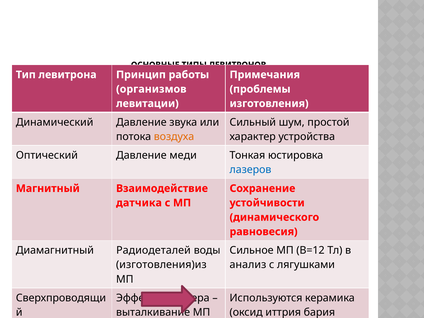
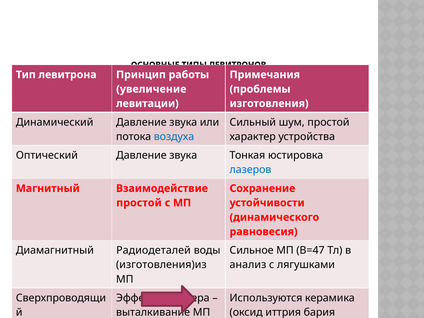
организмов: организмов -> увеличение (151, 89)
воздуха colour: orange -> blue (174, 137)
Оптический Давление меди: меди -> звука (183, 155)
датчика: датчика -> простой (139, 203)
В=12: В=12 -> В=47 (311, 250)
